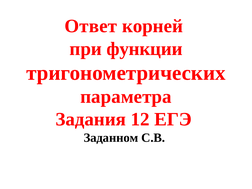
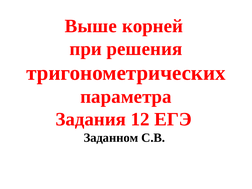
Ответ: Ответ -> Выше (91, 26)
функции: функции -> решения (144, 49)
